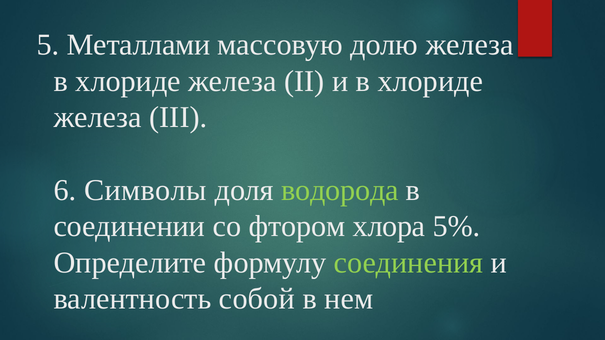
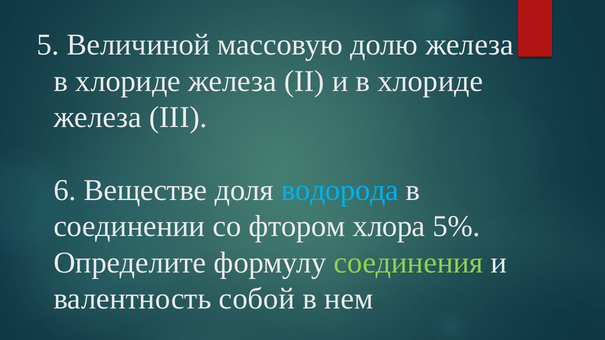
Металлами: Металлами -> Величиной (138, 45)
Символы: Символы -> Веществе (146, 190)
водорода colour: light green -> light blue (340, 190)
